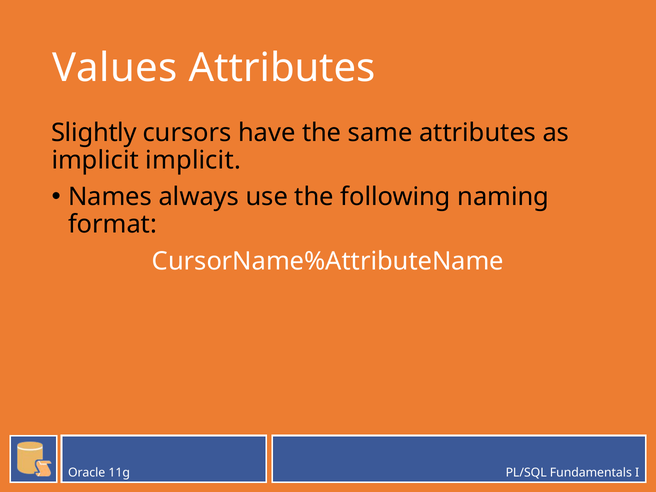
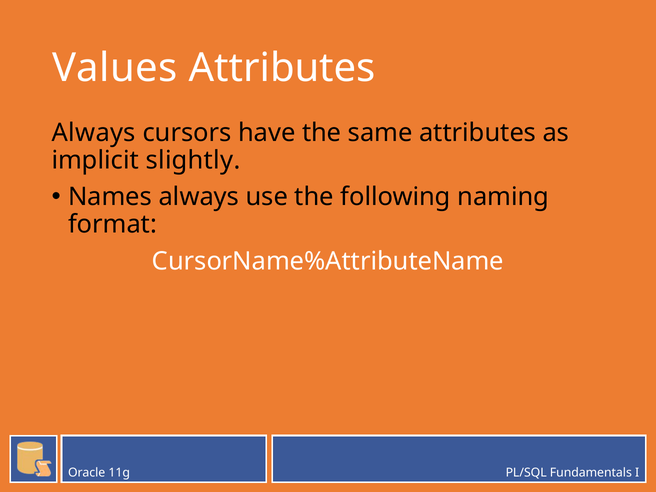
Slightly: Slightly -> Always (94, 133)
implicit implicit: implicit -> slightly (193, 160)
